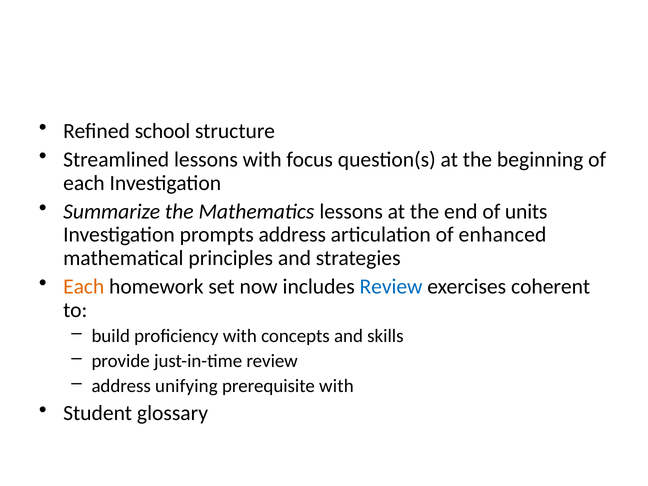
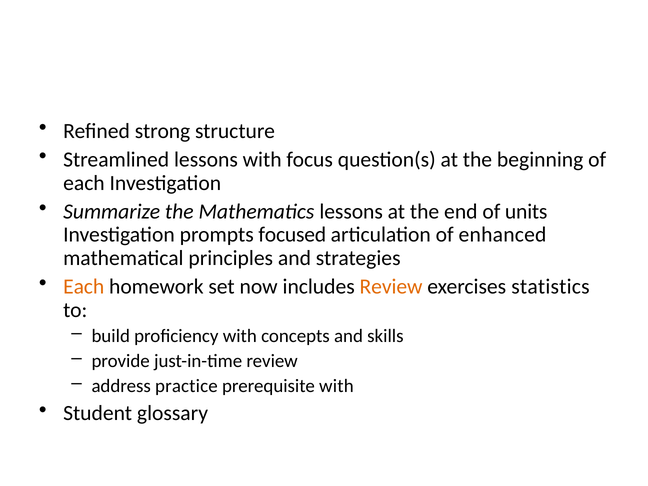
school: school -> strong (162, 131)
prompts address: address -> focused (292, 235)
Review colour: blue -> orange (391, 287)
coherent: coherent -> statistics (550, 287)
unifying: unifying -> practice (186, 386)
